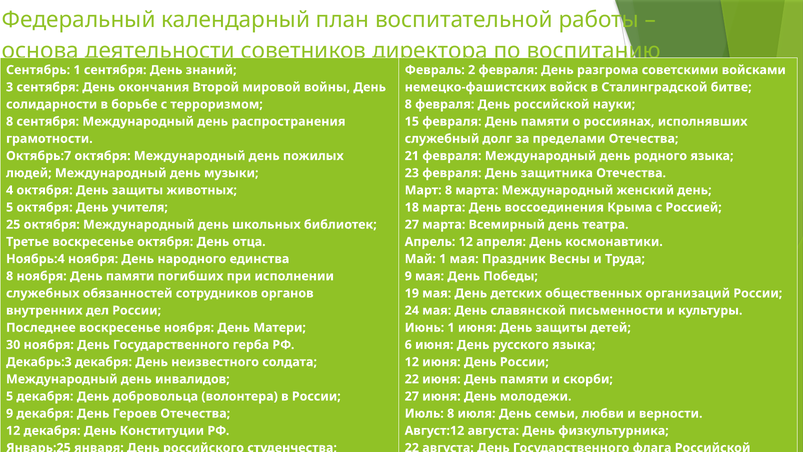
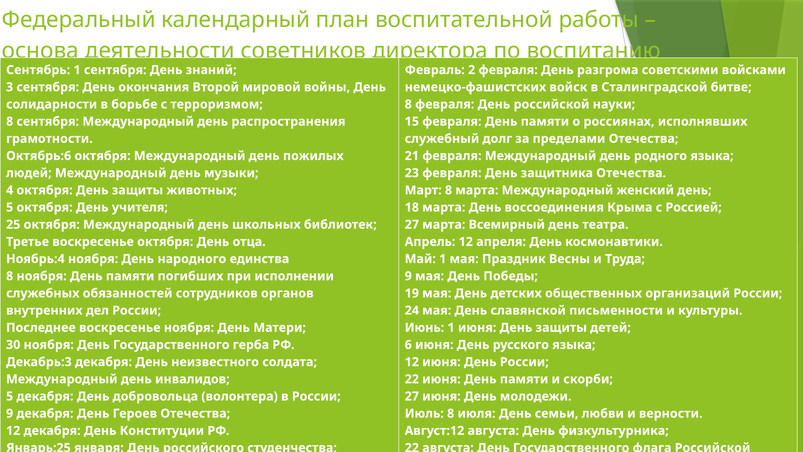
Октябрь:7: Октябрь:7 -> Октябрь:6 (39, 156)
